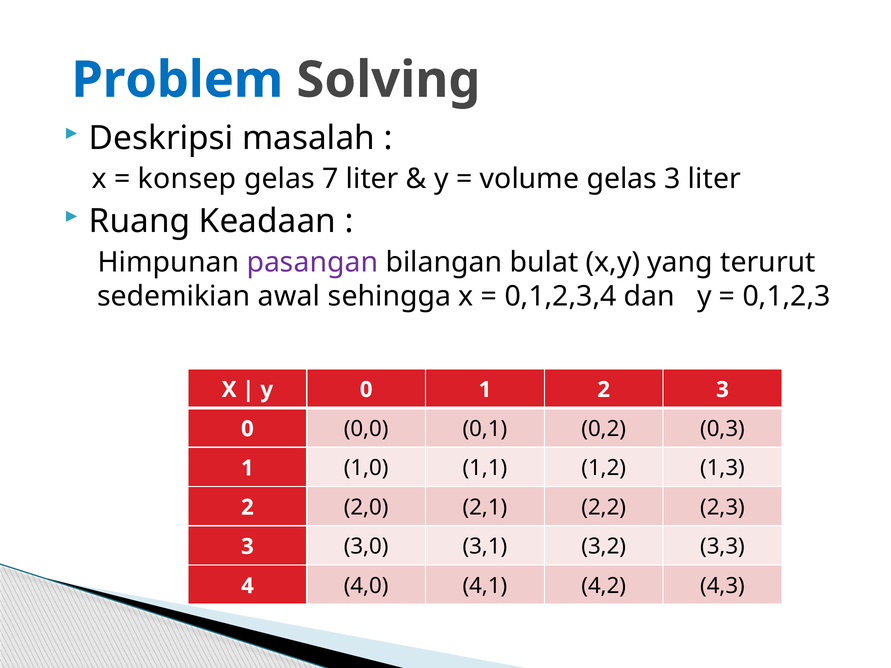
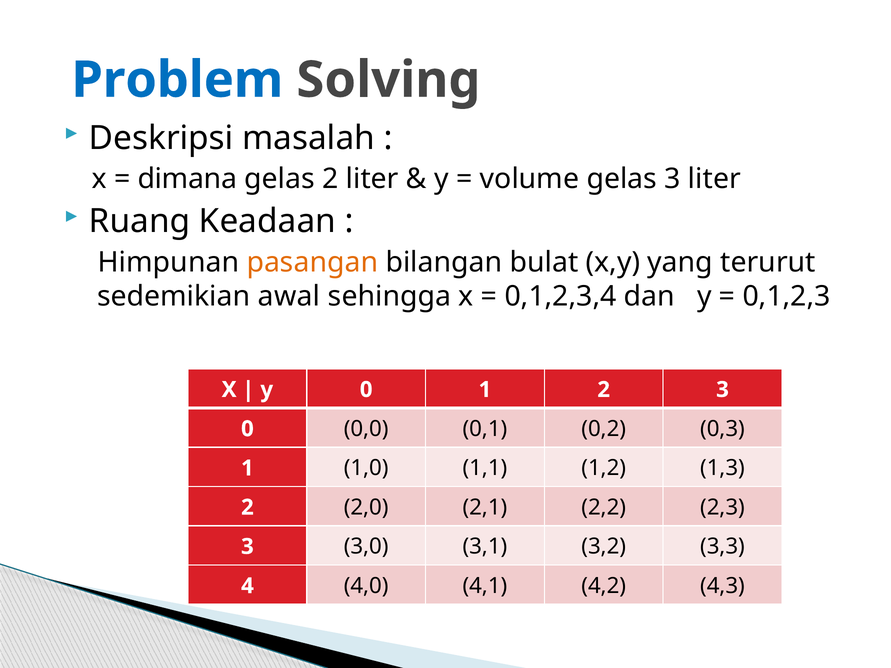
konsep: konsep -> dimana (187, 179)
gelas 7: 7 -> 2 (330, 179)
pasangan colour: purple -> orange (312, 262)
